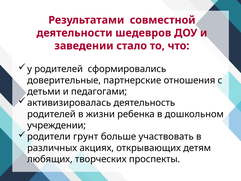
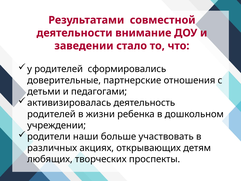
шедевров: шедевров -> внимание (143, 33)
грунт: грунт -> наши (86, 136)
